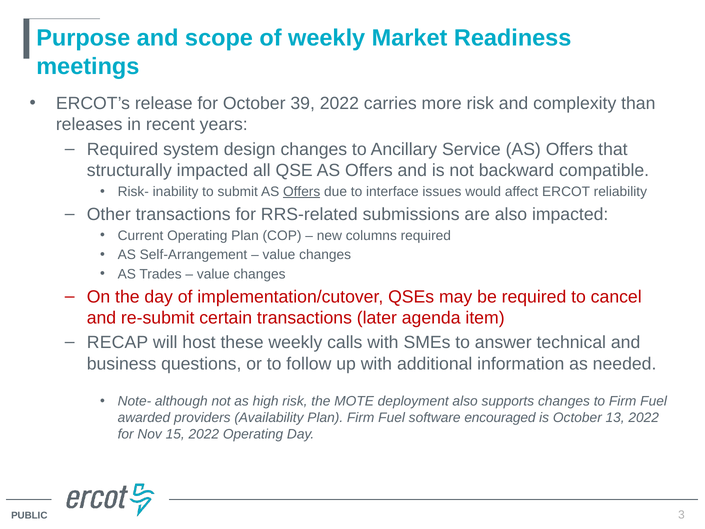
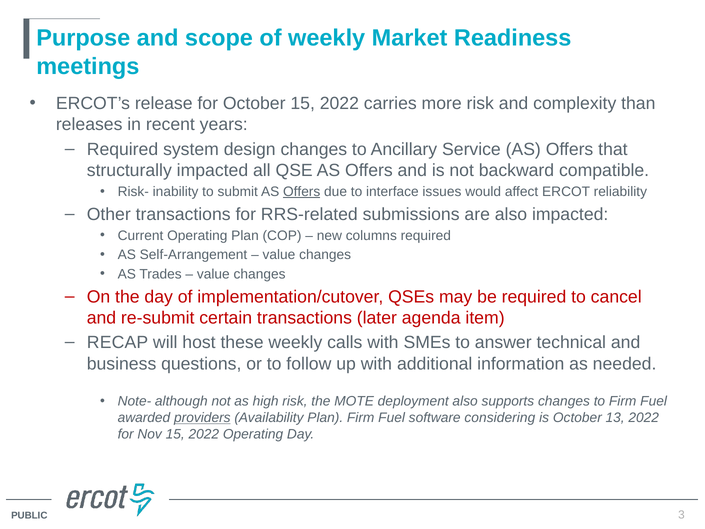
October 39: 39 -> 15 (303, 103)
providers underline: none -> present (202, 418)
encouraged: encouraged -> considering (500, 418)
